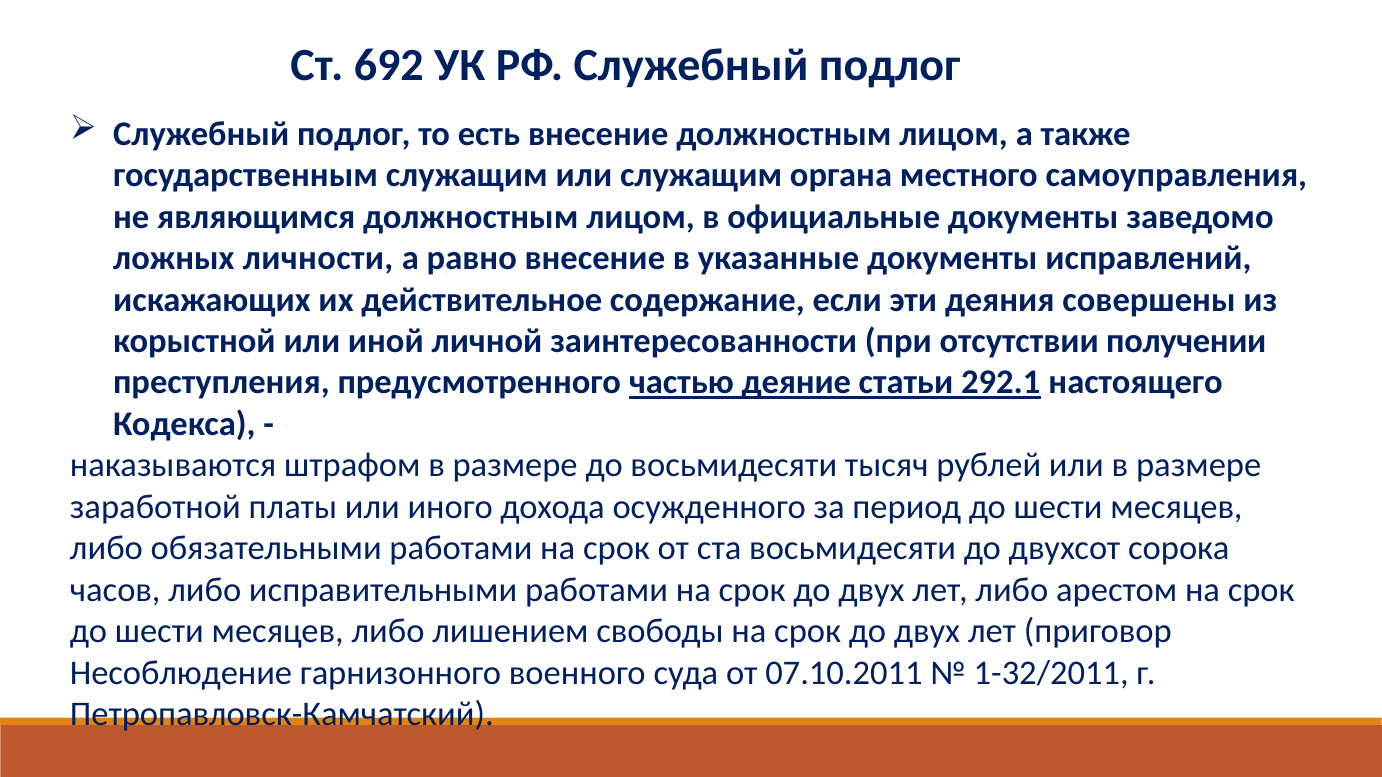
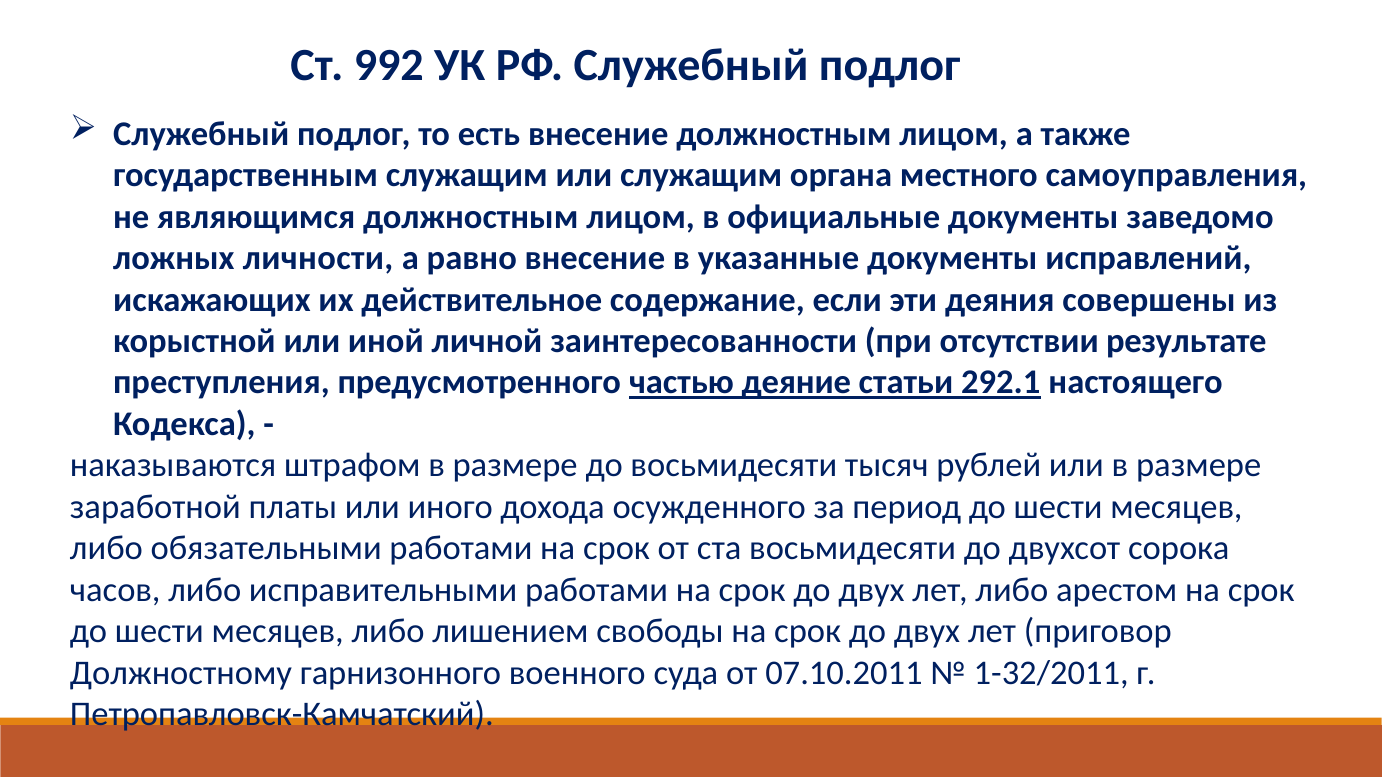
692: 692 -> 992 (389, 66)
получении: получении -> результате (1186, 341)
Несоблюдение: Несоблюдение -> Должностному (181, 673)
